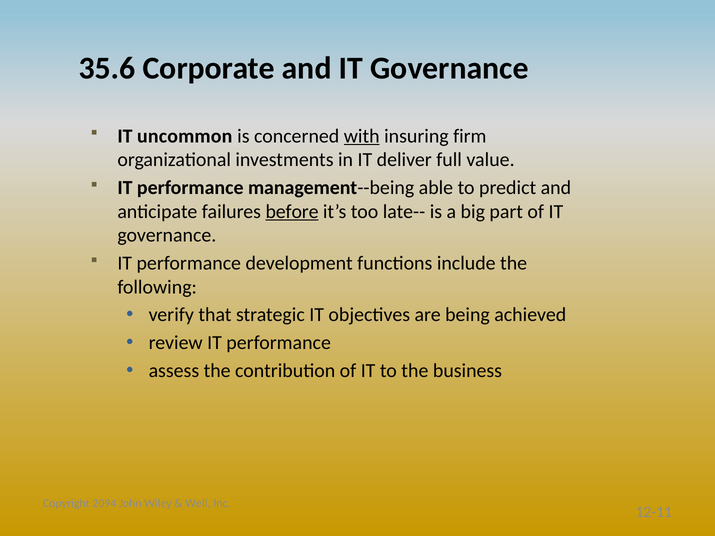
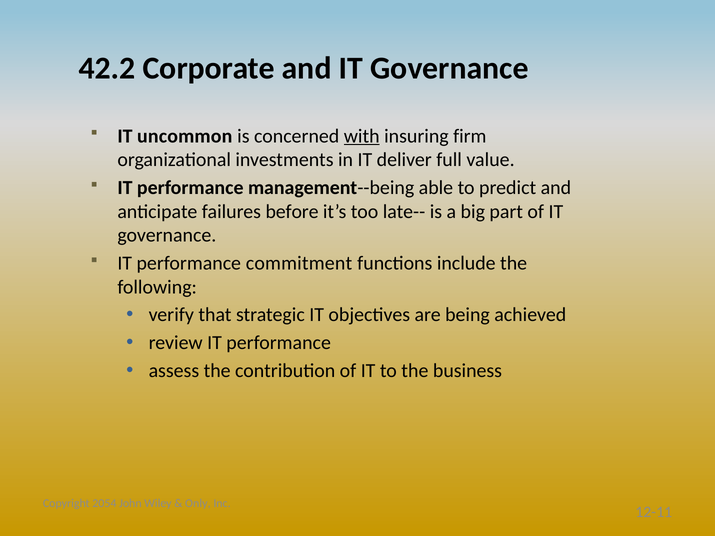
35.6: 35.6 -> 42.2 (107, 68)
before underline: present -> none (292, 212)
development: development -> commitment (299, 263)
2094: 2094 -> 2054 (104, 504)
Well: Well -> Only (198, 504)
